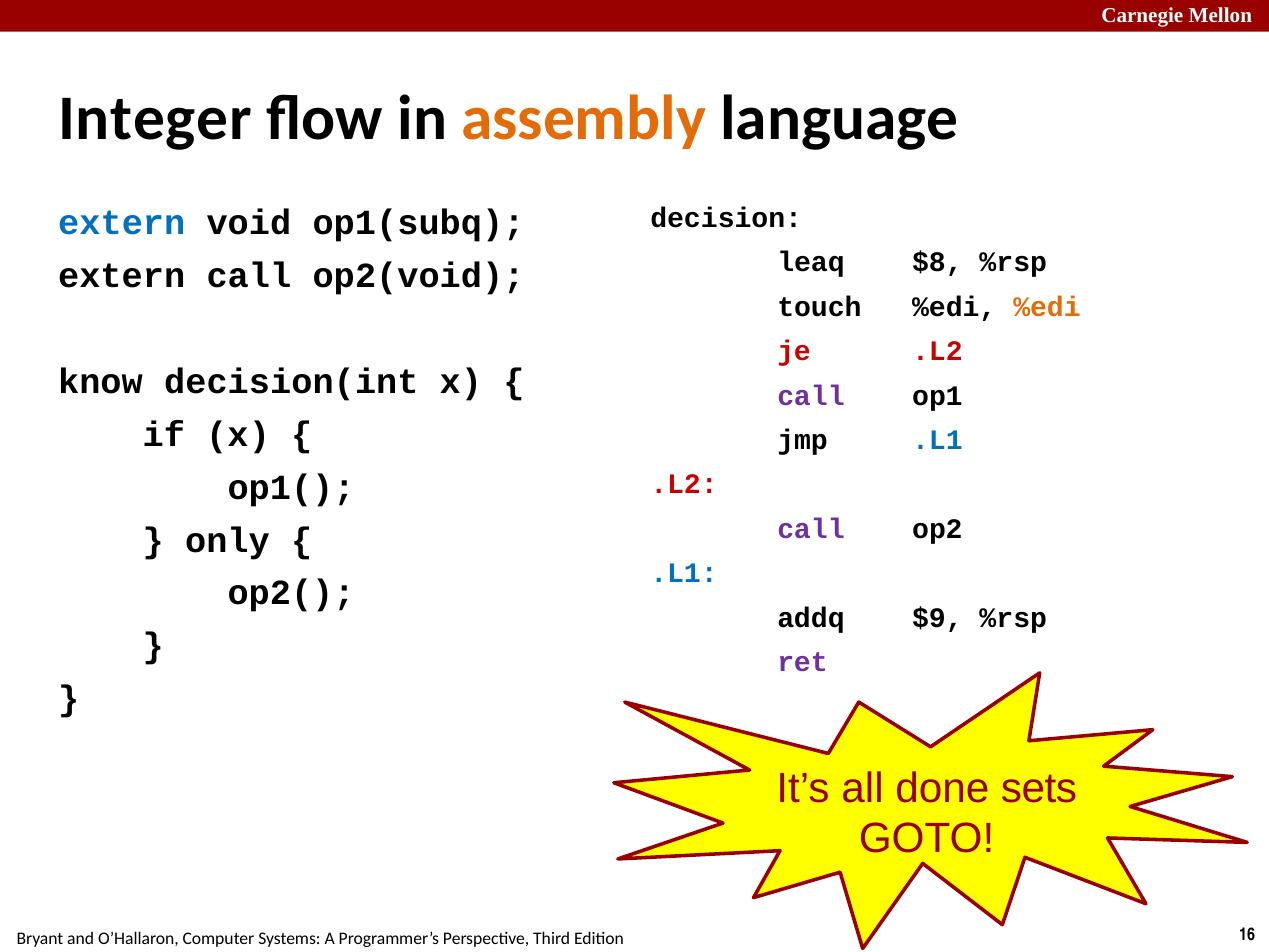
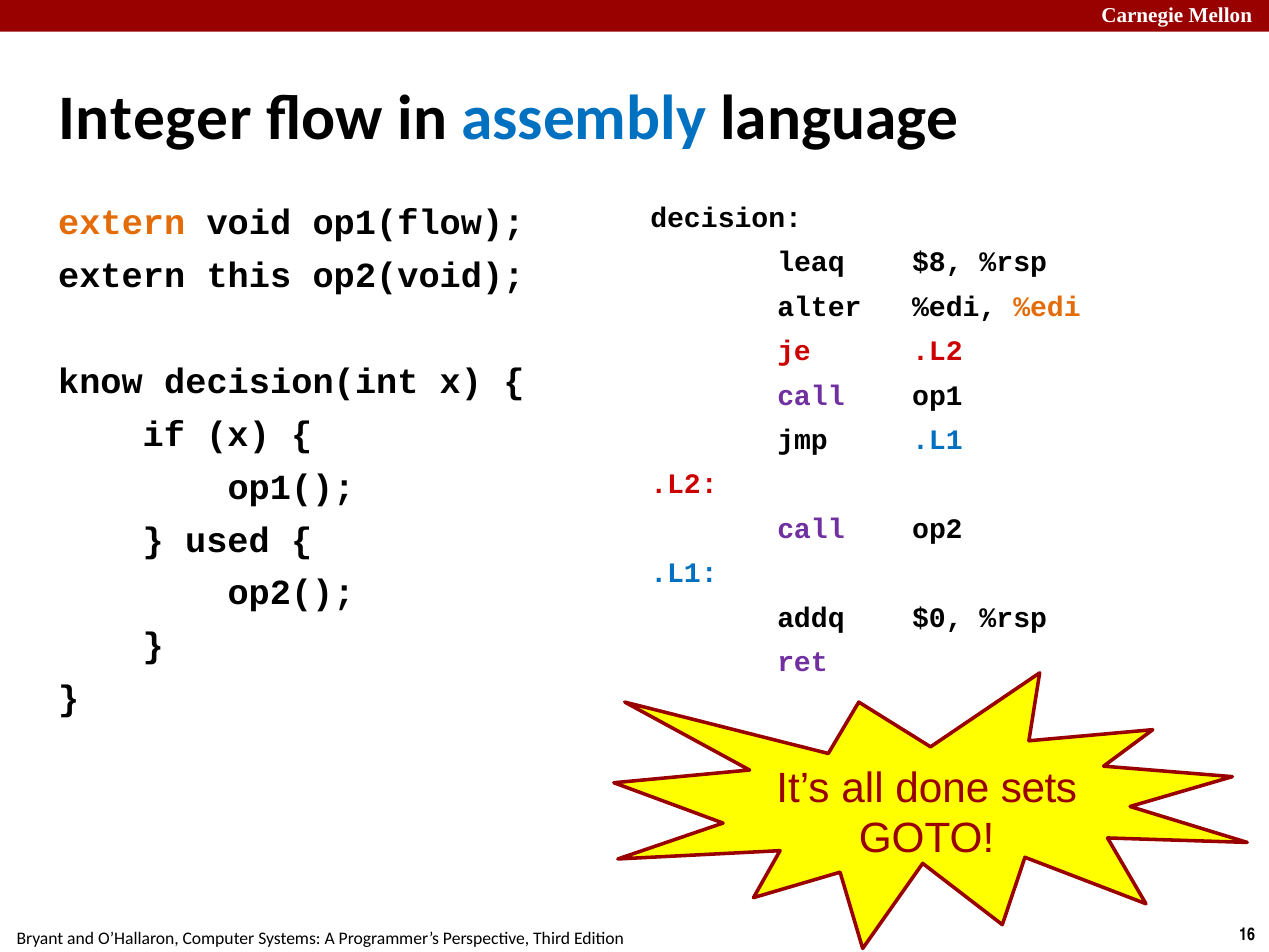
assembly colour: orange -> blue (584, 119)
extern colour: blue -> orange (122, 223)
op1(subq: op1(subq -> op1(flow (418, 223)
extern call: call -> this (249, 276)
touch: touch -> alter (819, 307)
only: only -> used (227, 540)
$9: $9 -> $0 (937, 618)
